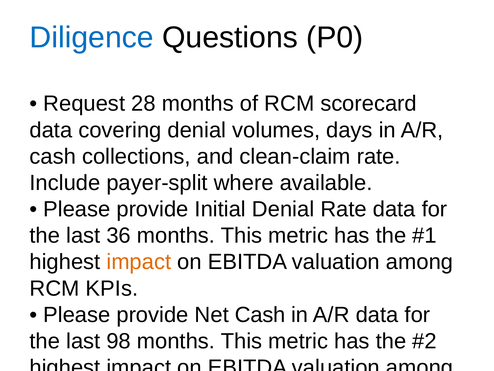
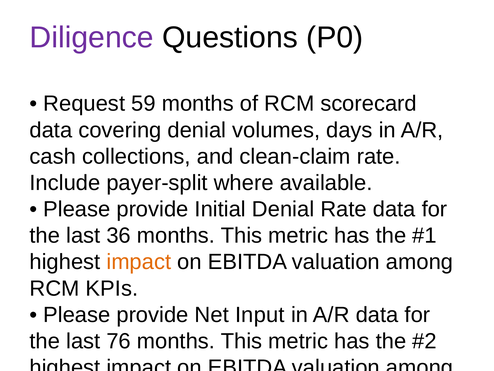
Diligence colour: blue -> purple (92, 37)
28: 28 -> 59 (143, 104)
Net Cash: Cash -> Input (260, 314)
98: 98 -> 76 (119, 341)
